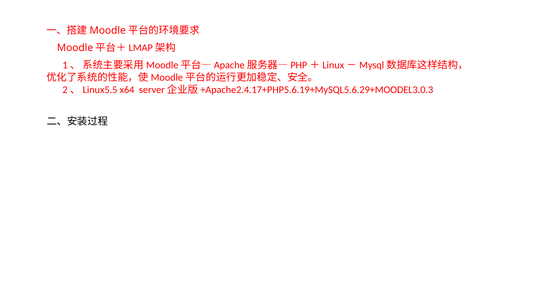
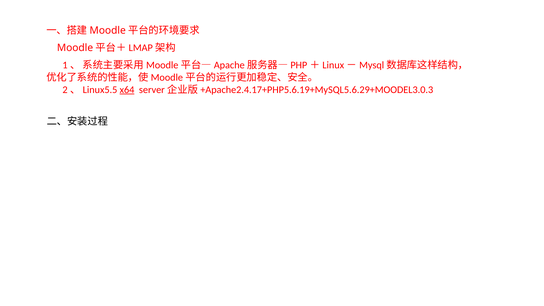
x64 underline: none -> present (127, 90)
